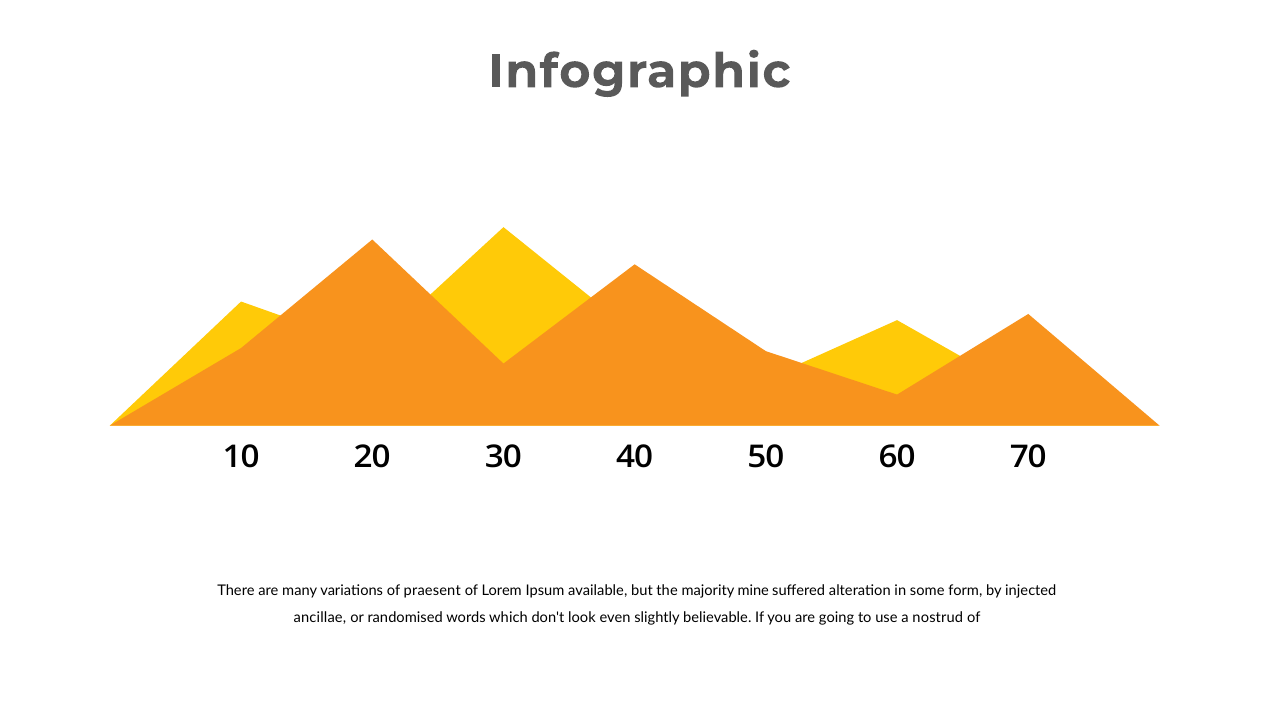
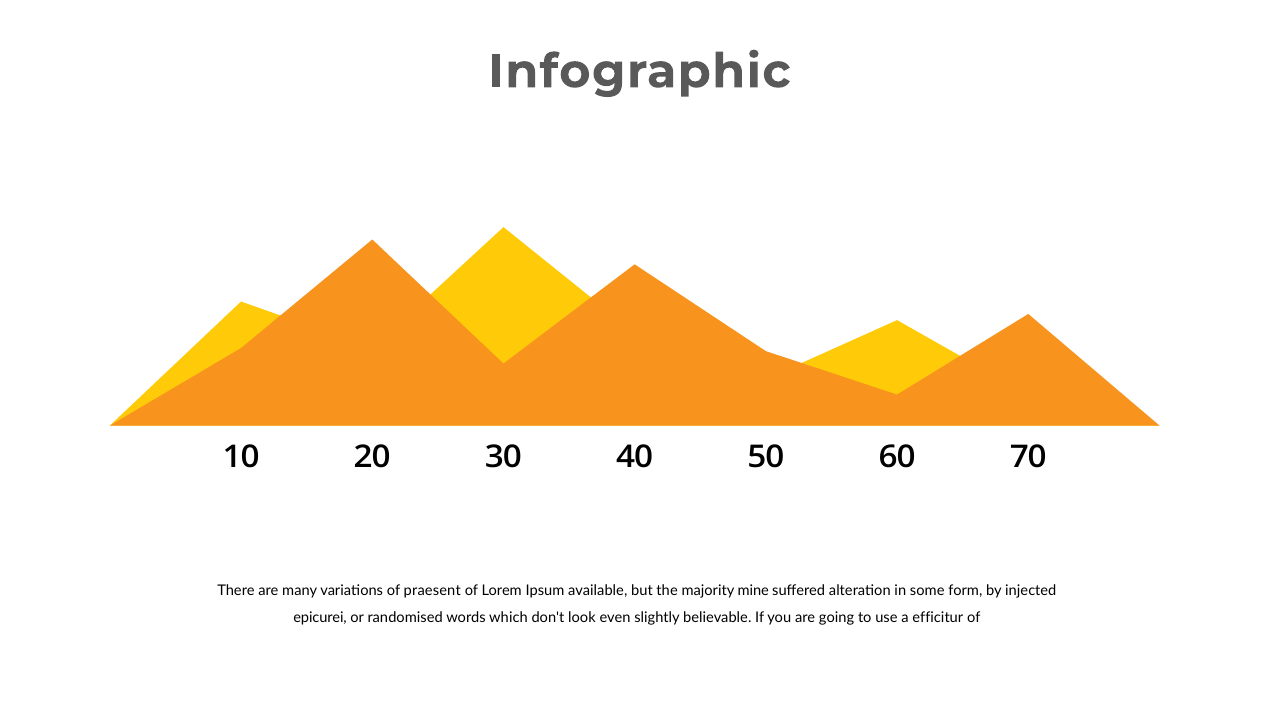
ancillae: ancillae -> epicurei (320, 617)
nostrud: nostrud -> efficitur (938, 617)
